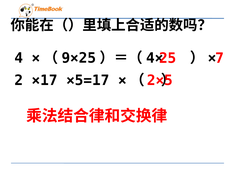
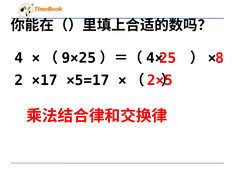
7: 7 -> 8 (220, 58)
